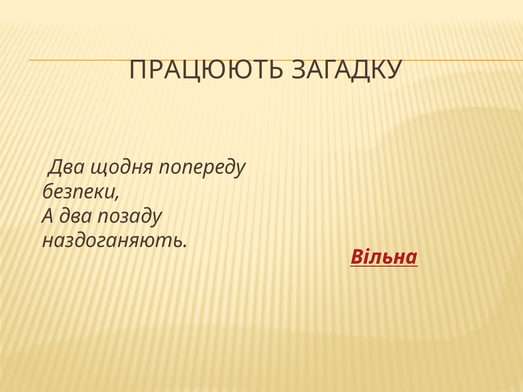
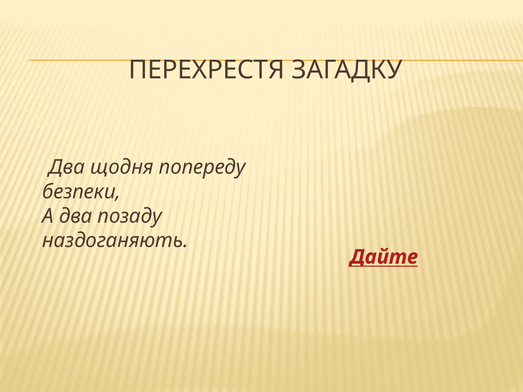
ПРАЦЮЮТЬ: ПРАЦЮЮТЬ -> ПЕРЕХРЕСТЯ (207, 70)
Вільна: Вільна -> Дайте (384, 257)
